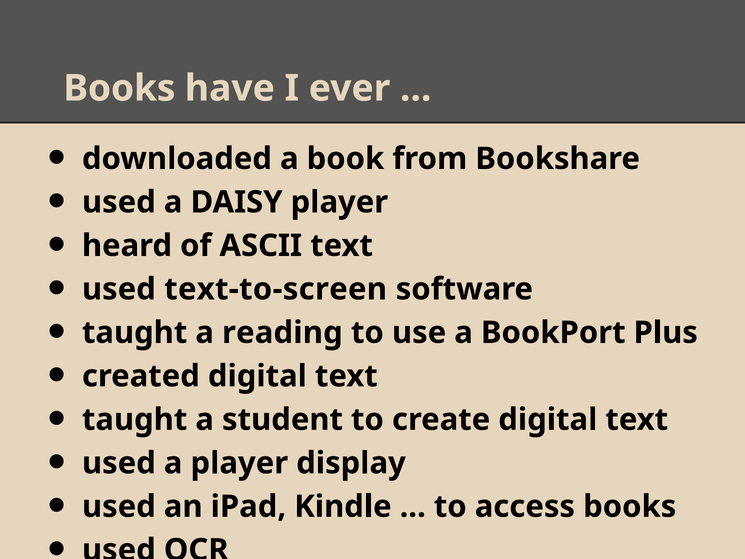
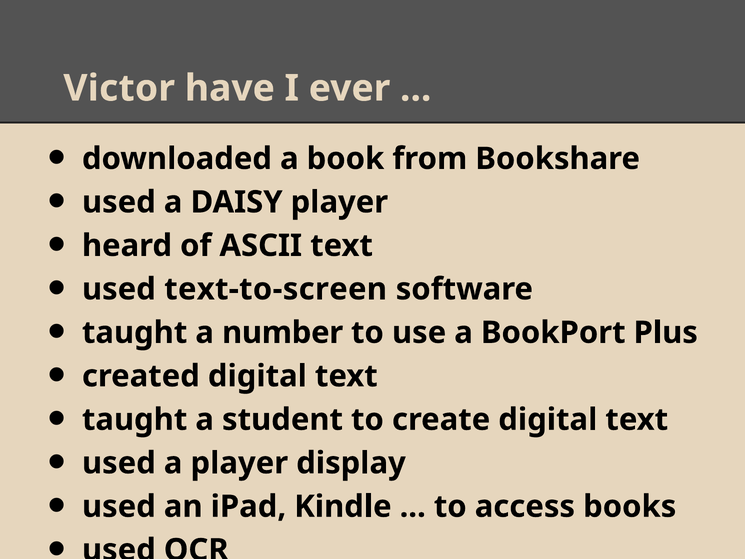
Books: Books -> Victor (119, 88)
reading: reading -> number (283, 332)
